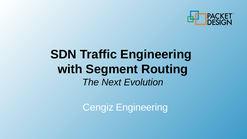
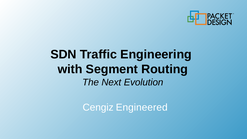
Cengiz Engineering: Engineering -> Engineered (142, 107)
